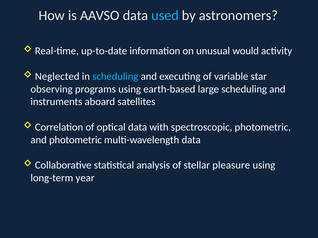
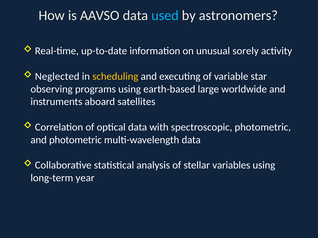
would: would -> sorely (246, 51)
scheduling colour: light blue -> yellow (115, 77)
large scheduling: scheduling -> worldwide (244, 89)
pleasure: pleasure -> variables (231, 166)
